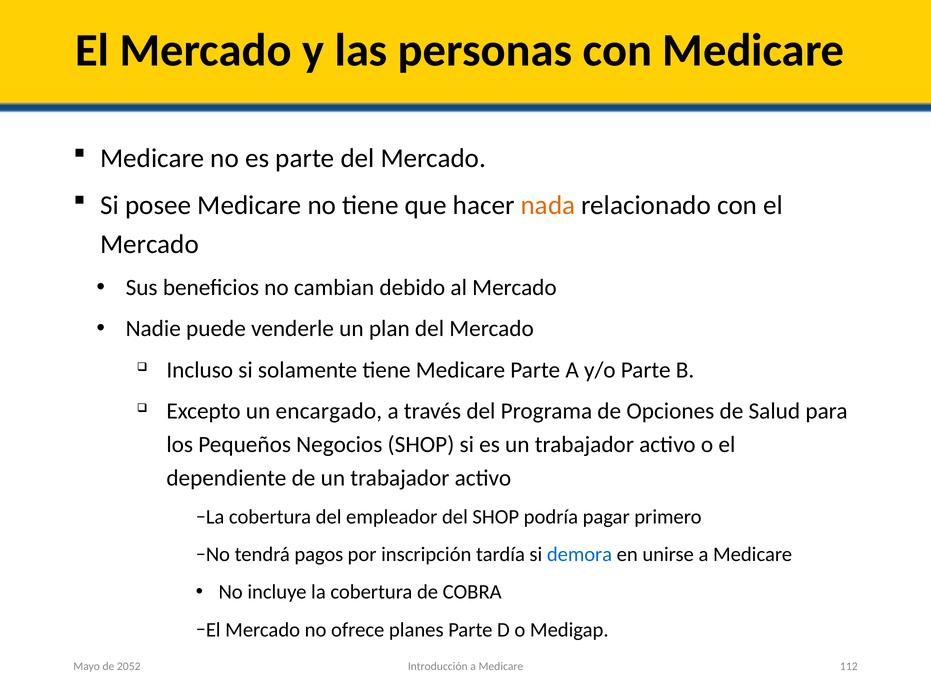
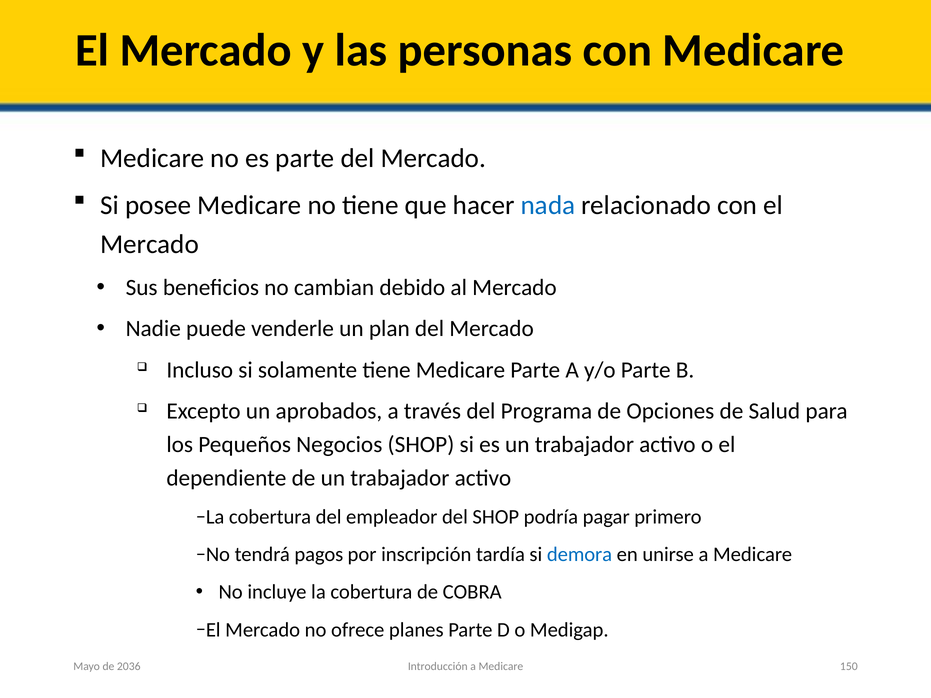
nada colour: orange -> blue (548, 205)
encargado: encargado -> aprobados (329, 411)
112: 112 -> 150 (849, 667)
2052: 2052 -> 2036 (129, 667)
